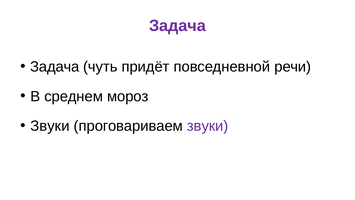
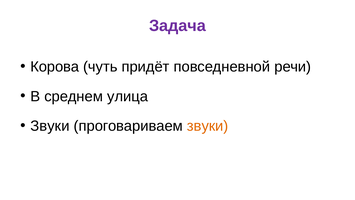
Задача: Задача -> Корова (55, 67)
мороз: мороз -> улица (128, 96)
звуки colour: purple -> orange (208, 126)
